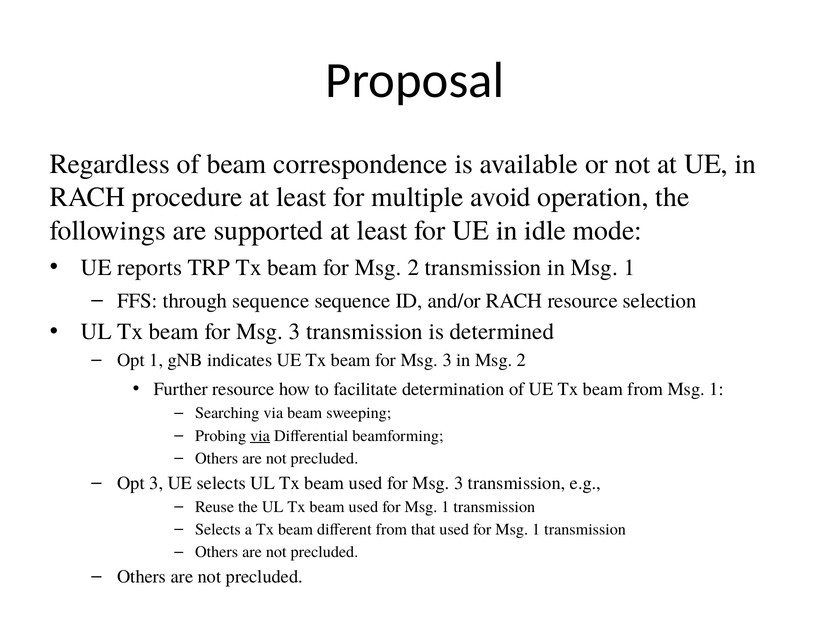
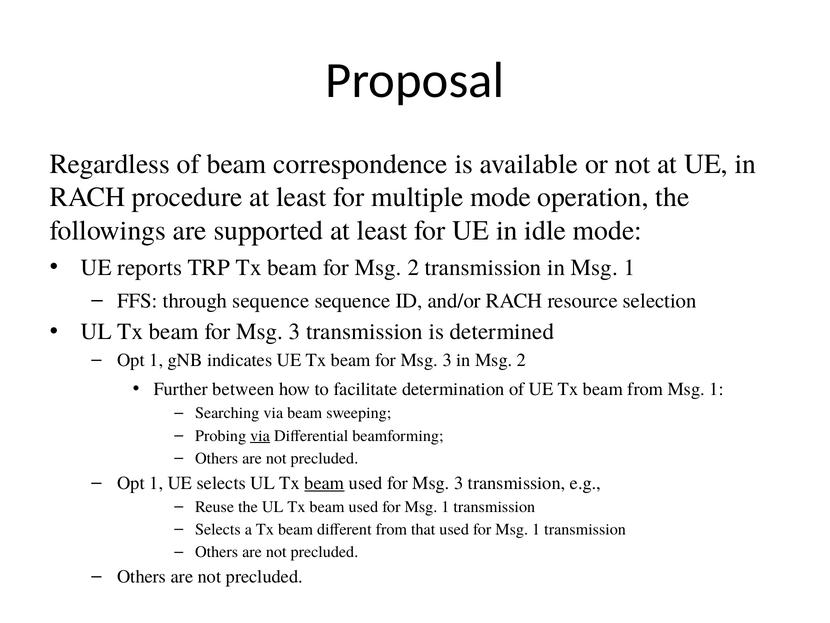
multiple avoid: avoid -> mode (501, 197)
Further resource: resource -> between (243, 389)
3: 3 -> 1 (156, 483)
beam underline: none -> present (324, 483)
